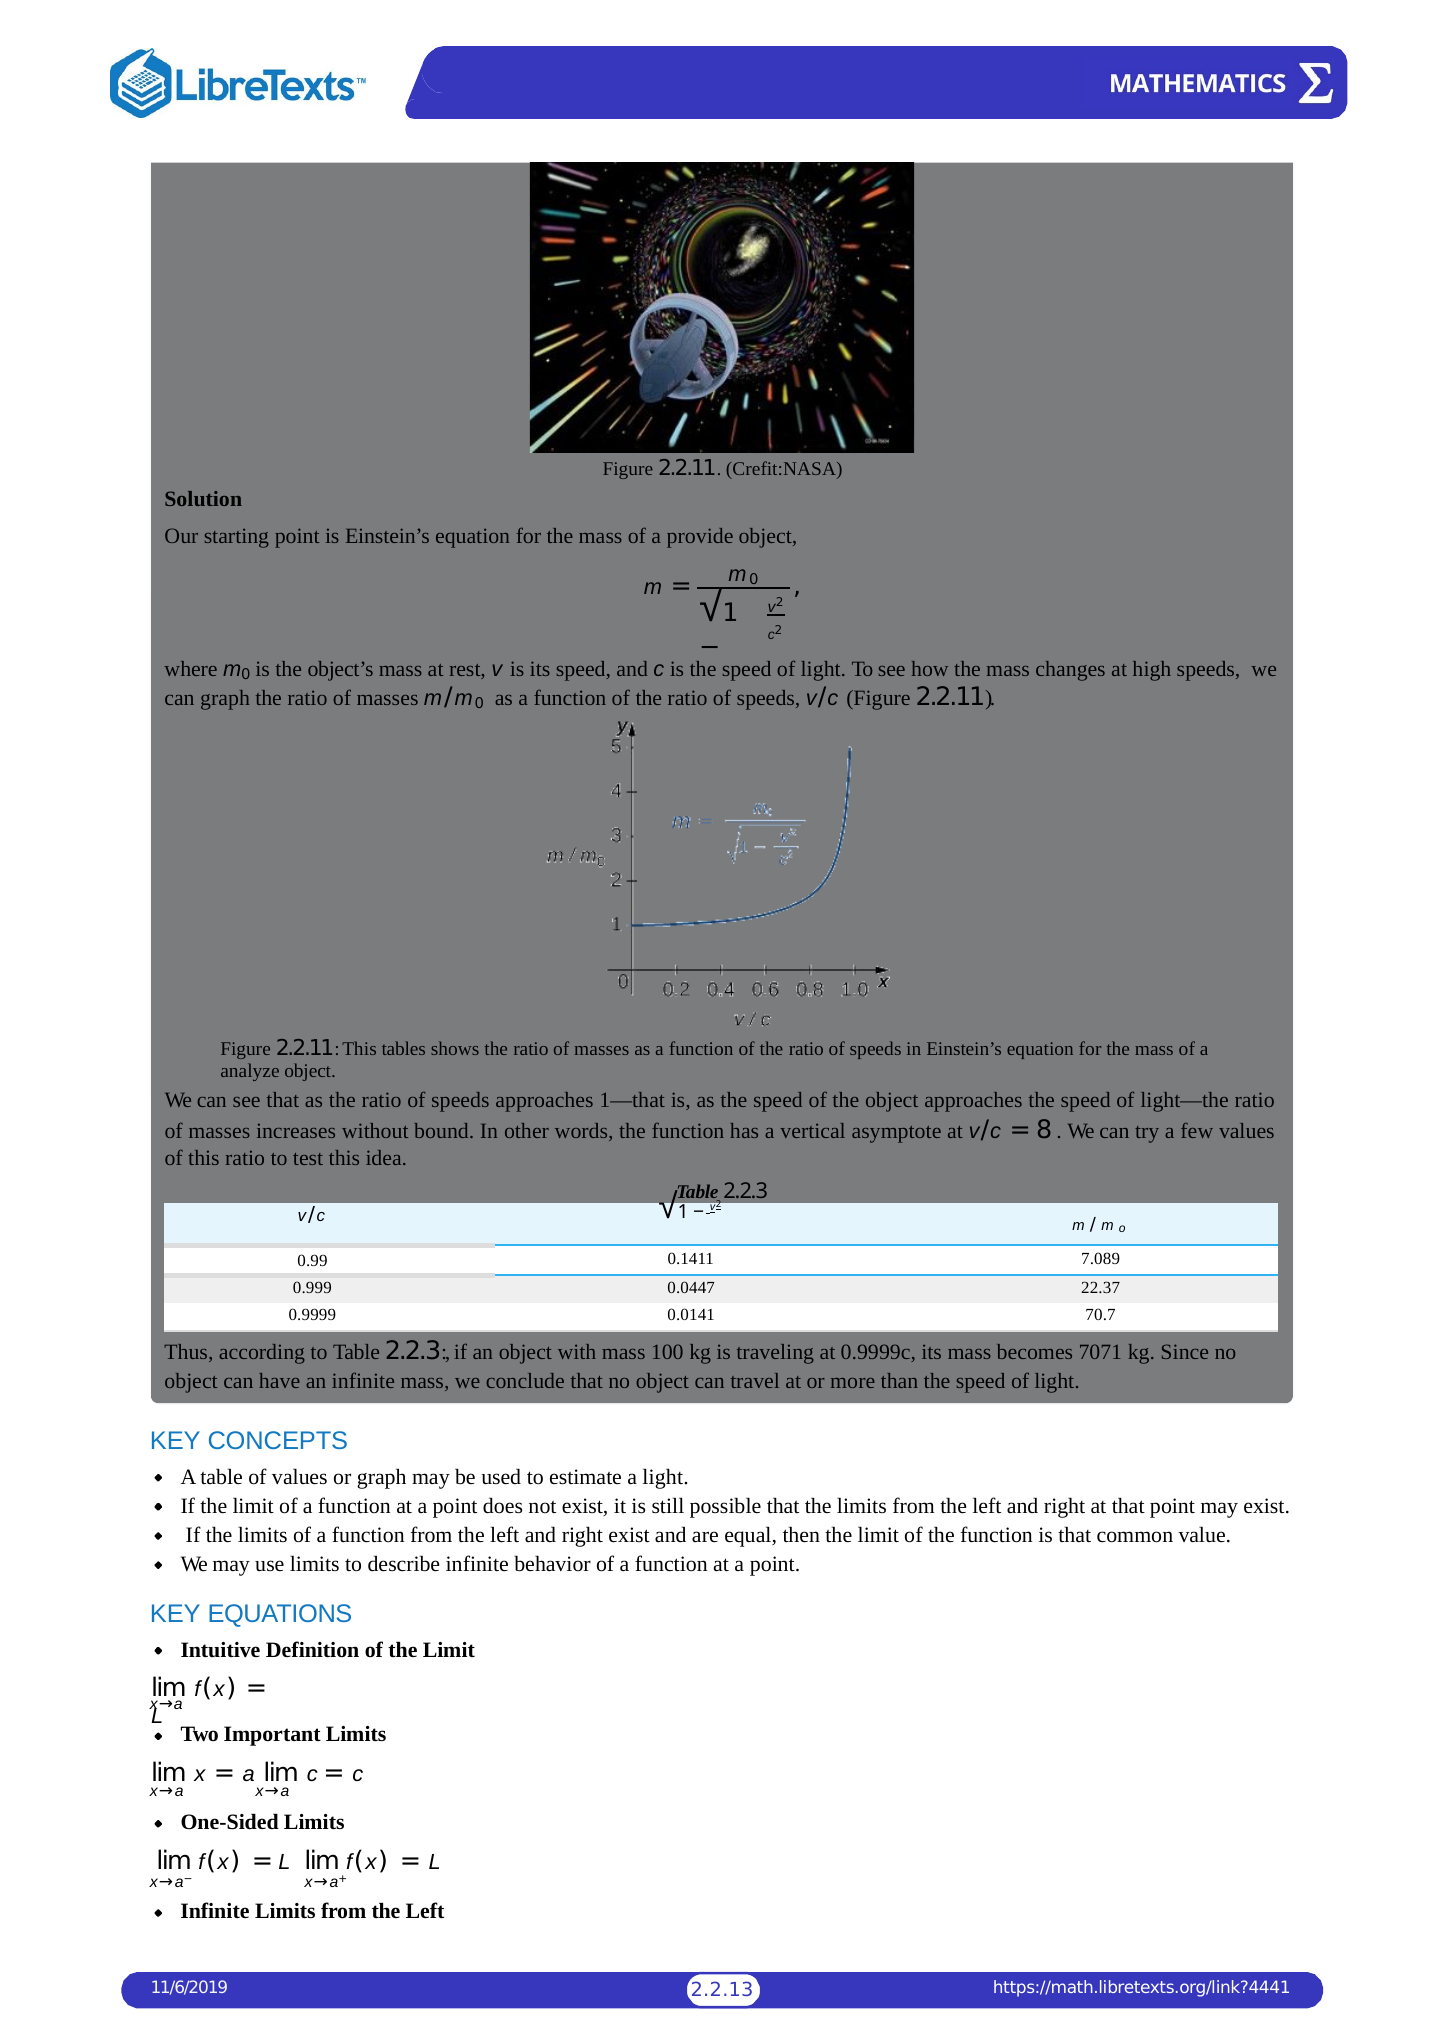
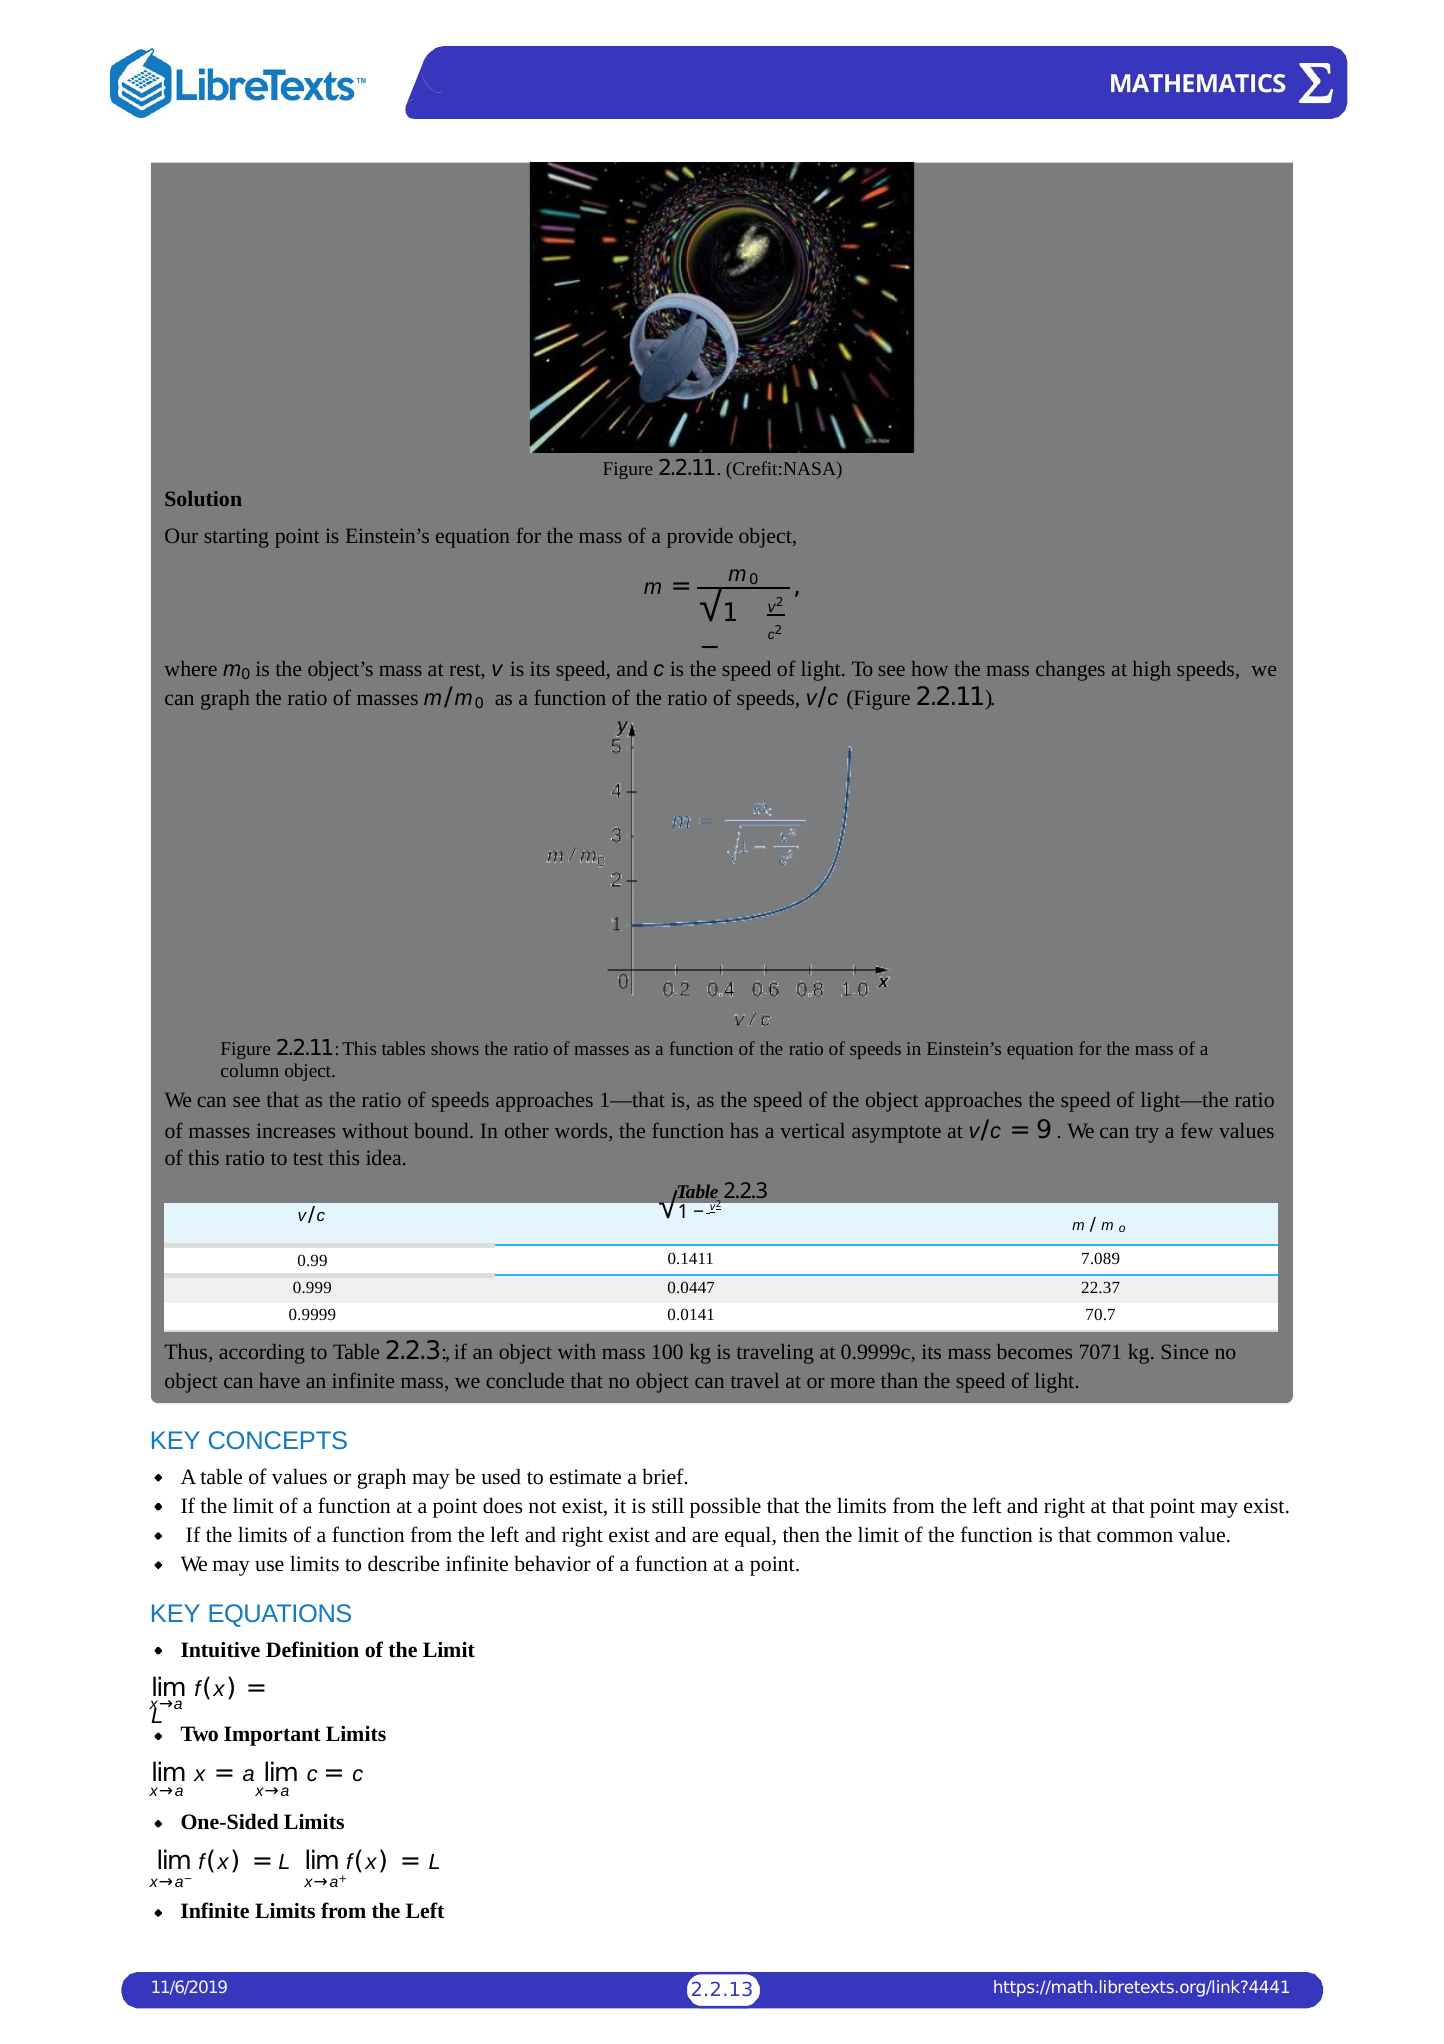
analyze: analyze -> column (250, 1071)
8: 8 -> 9 (1044, 1130)
a light: light -> brief (666, 1476)
